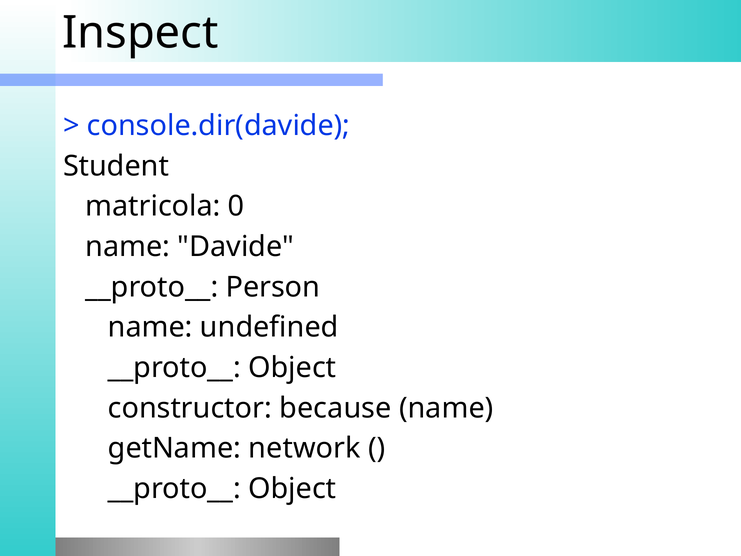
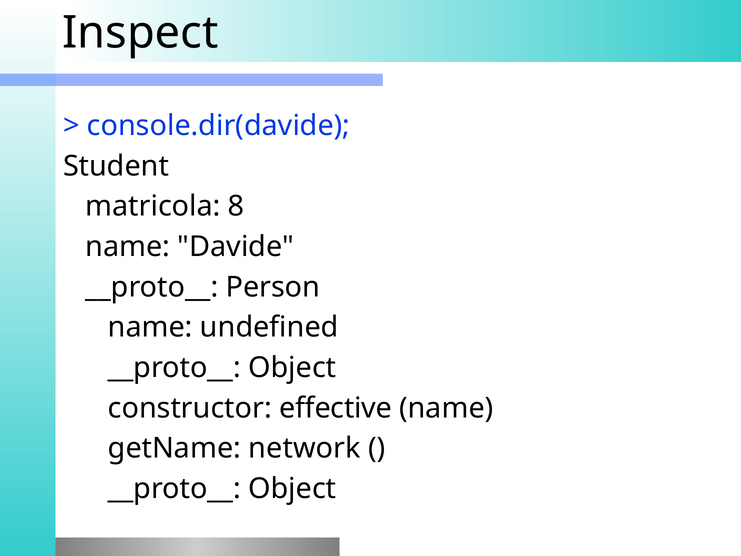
0: 0 -> 8 (236, 206)
because: because -> effective (336, 408)
